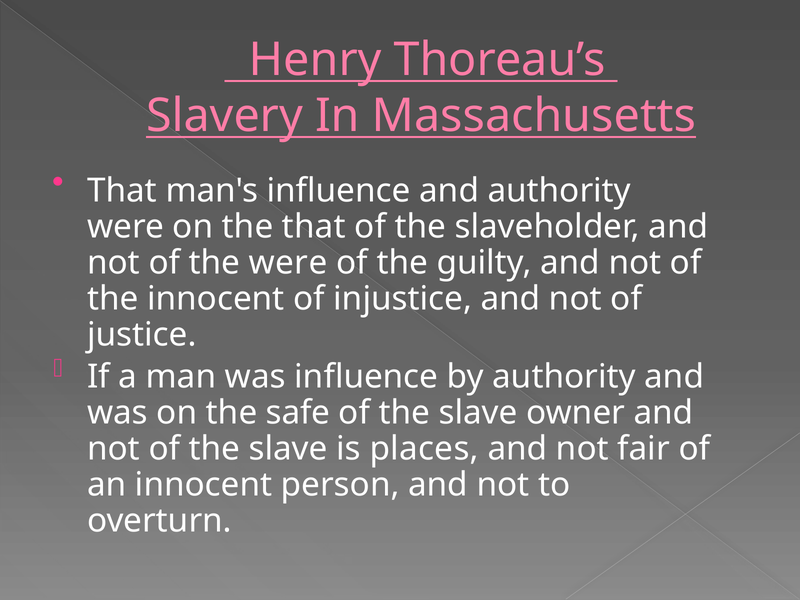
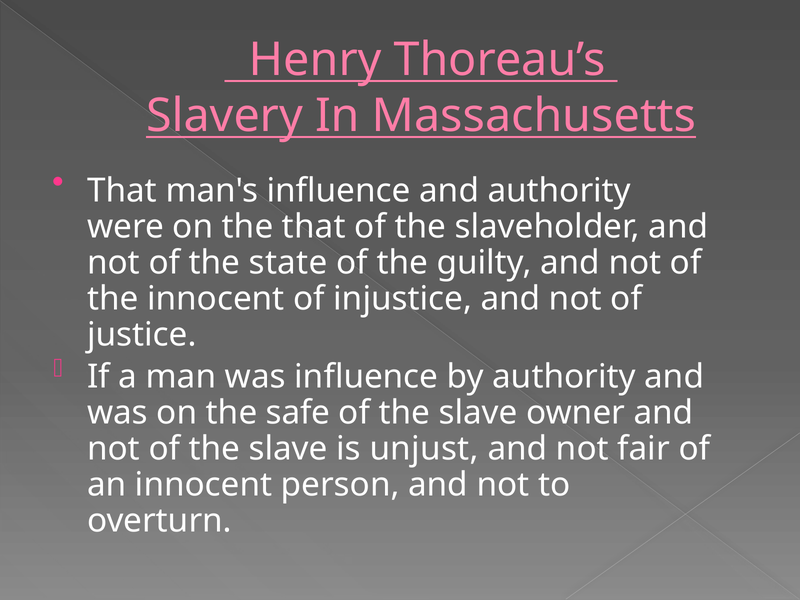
the were: were -> state (288, 263)
places: places -> unjust (424, 449)
